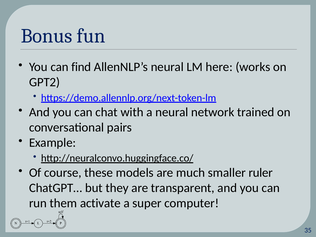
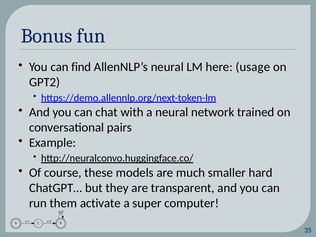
works: works -> usage (253, 67)
ruler: ruler -> hard (261, 173)
